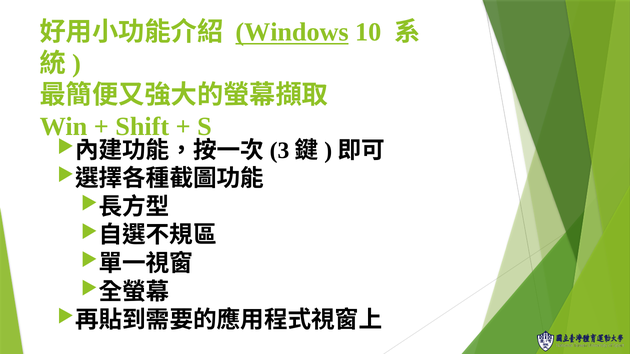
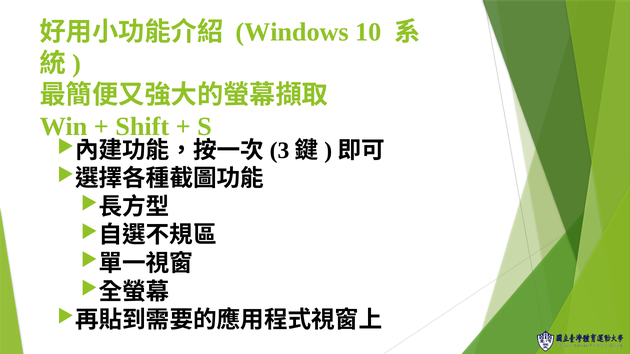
Windows underline: present -> none (292, 32)
